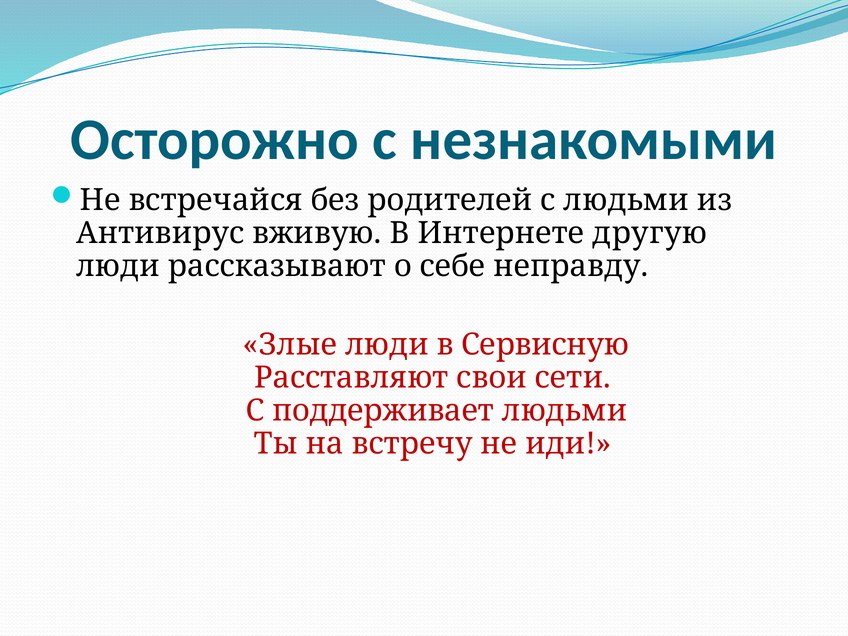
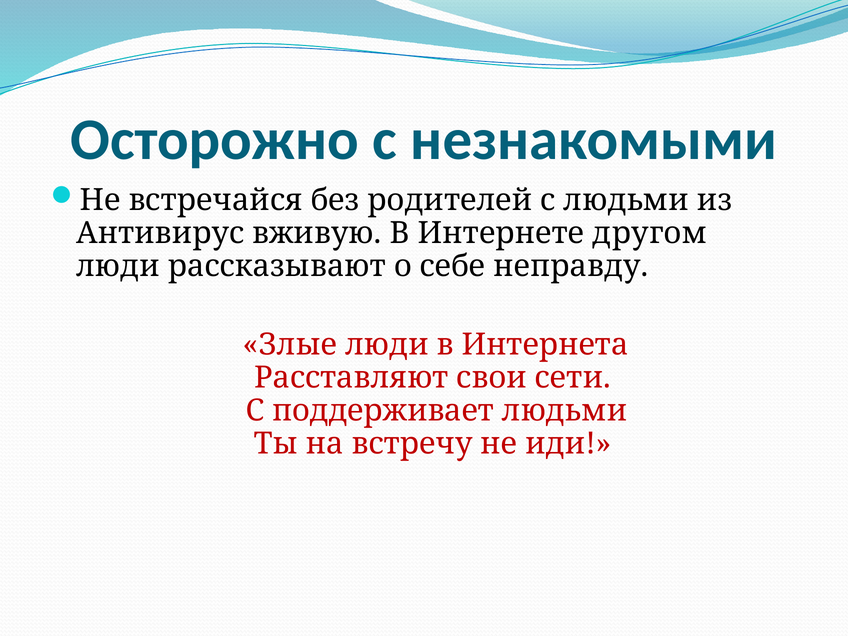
другую: другую -> другом (650, 233)
Сервисную: Сервисную -> Интернета (545, 344)
